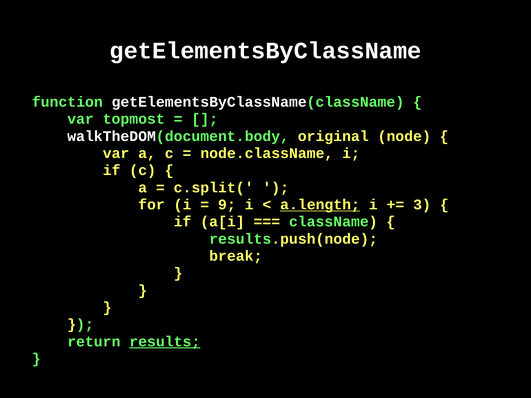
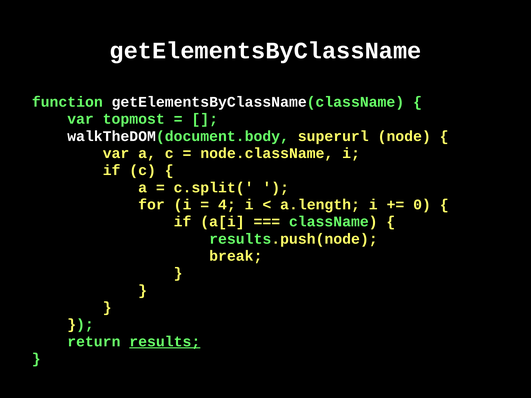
original: original -> superurl (333, 136)
9: 9 -> 4 (227, 205)
a.length underline: present -> none (320, 205)
3: 3 -> 0 (422, 205)
